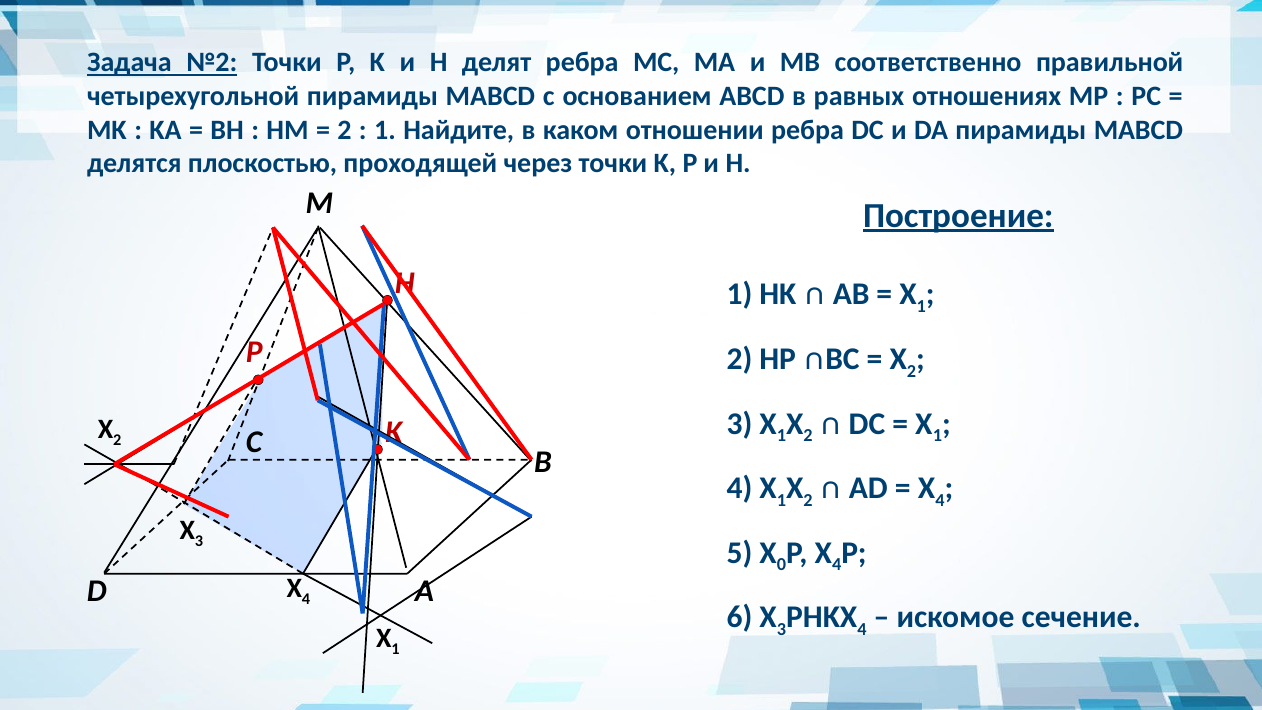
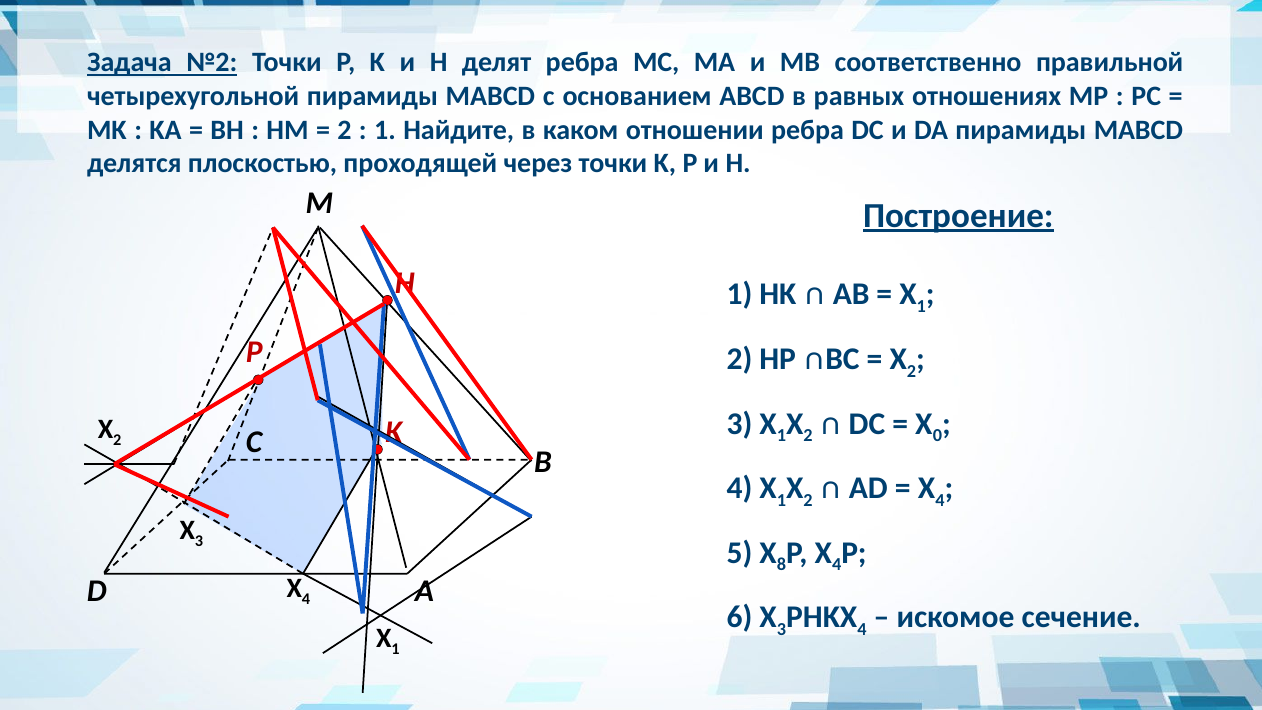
1: 1 -> 0 (937, 436)
0: 0 -> 8 (782, 565)
